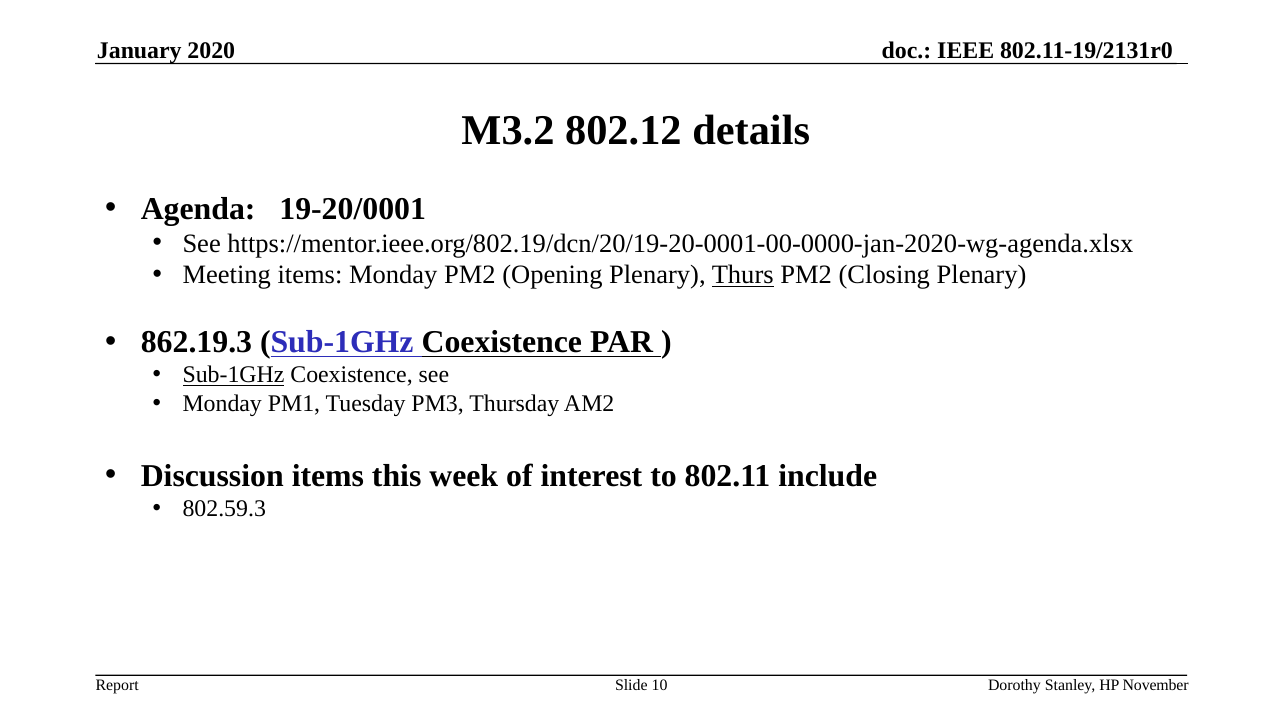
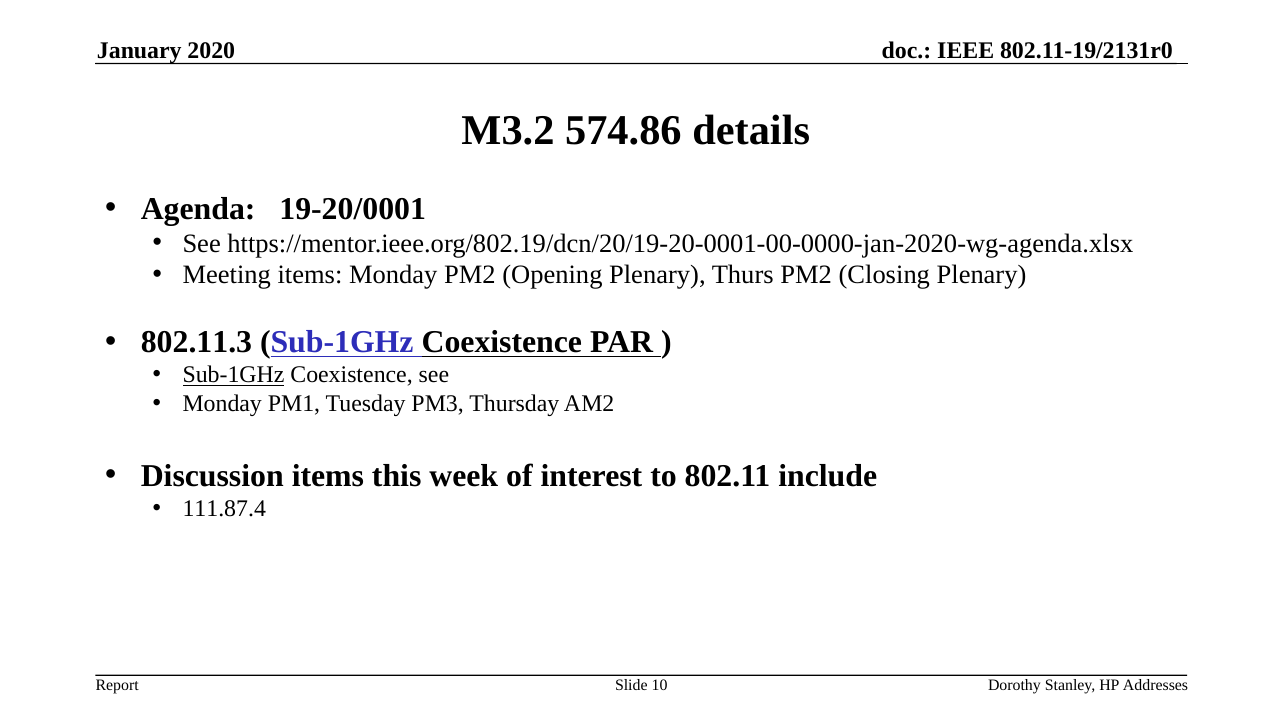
802.12: 802.12 -> 574.86 (623, 130)
Thurs underline: present -> none (743, 275)
862.19.3: 862.19.3 -> 802.11.3 (196, 343)
802.59.3: 802.59.3 -> 111.87.4 (224, 509)
November: November -> Addresses (1156, 686)
